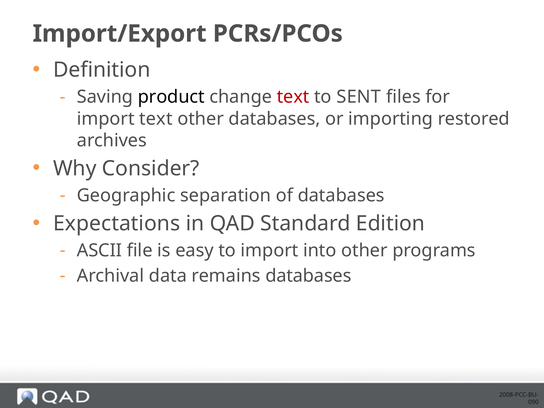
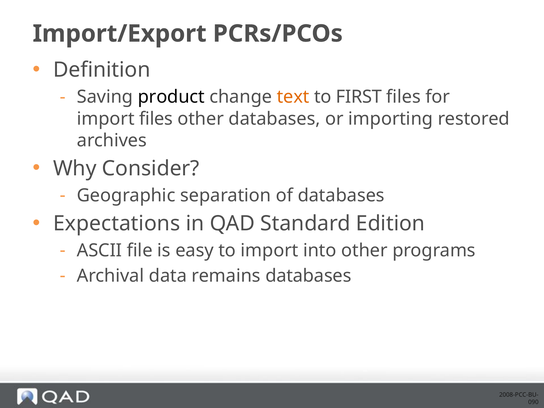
text colour: red -> orange (293, 97)
SENT: SENT -> FIRST (359, 97)
import text: text -> files (156, 119)
